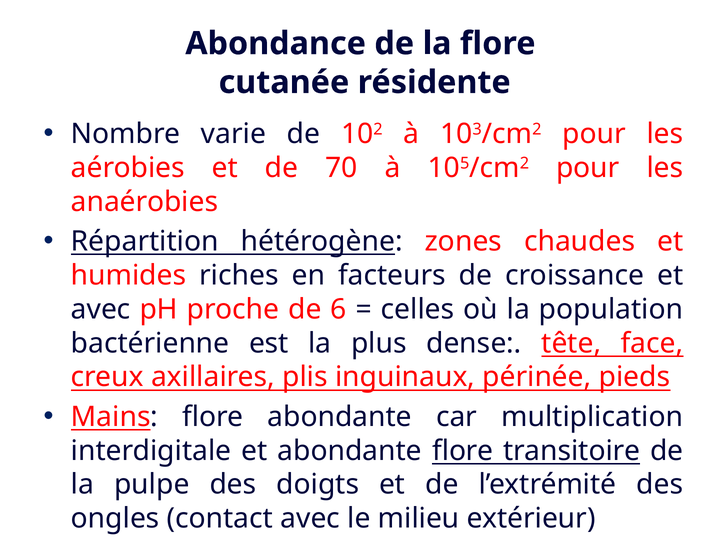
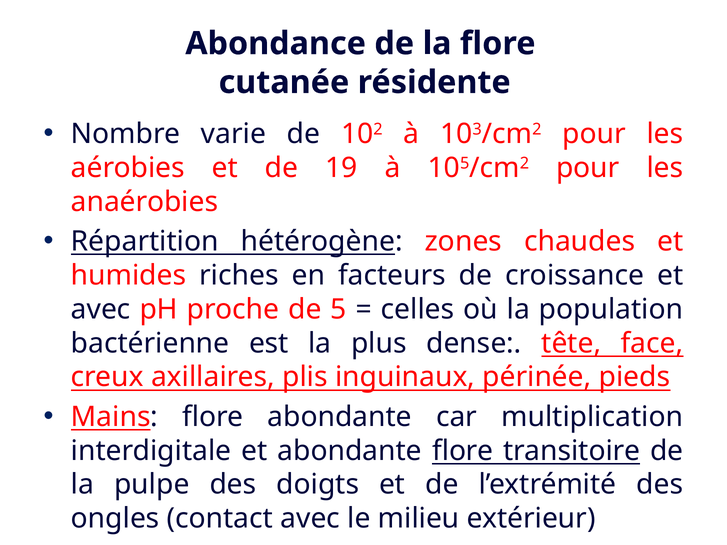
70: 70 -> 19 (342, 168)
6: 6 -> 5 (339, 309)
